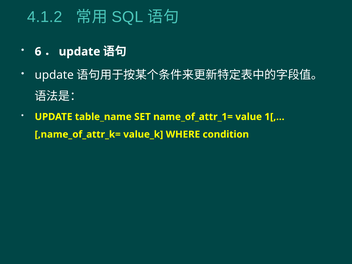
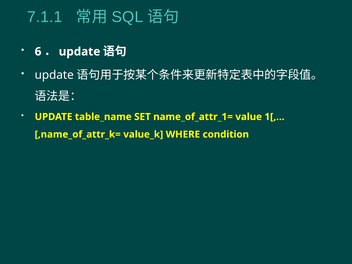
4.1.2: 4.1.2 -> 7.1.1 (45, 17)
